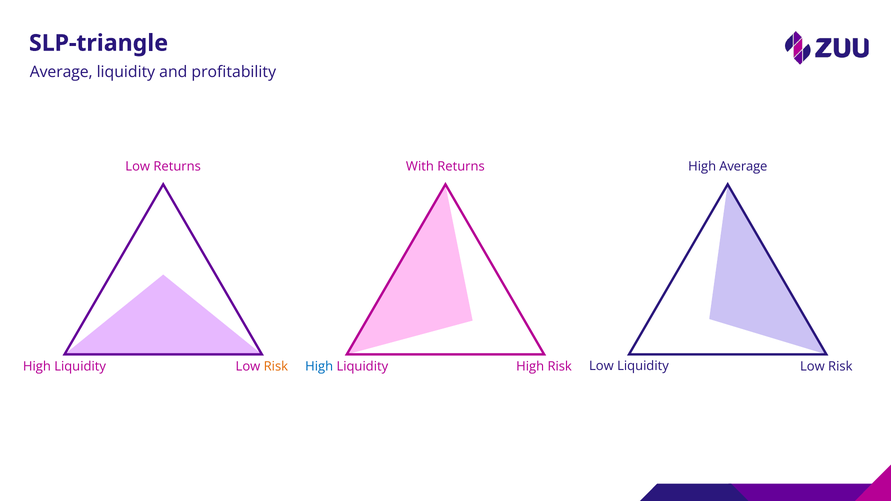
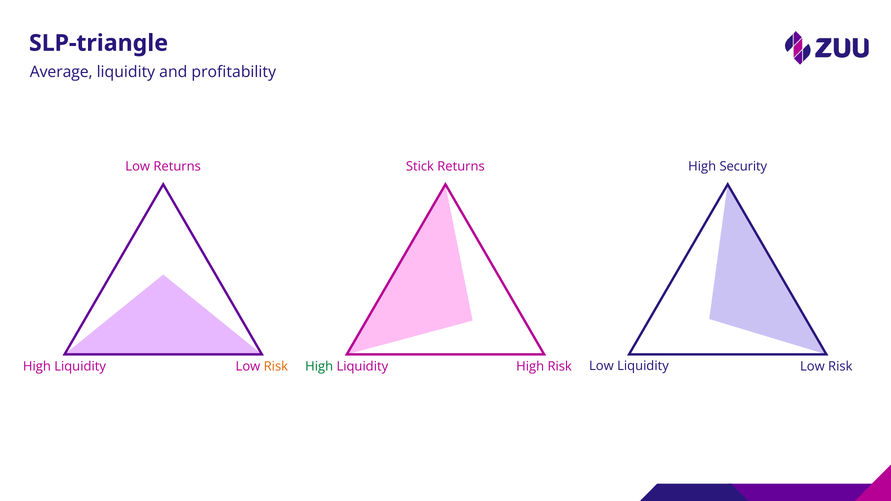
With: With -> Stick (420, 167)
High Average: Average -> Security (743, 167)
High colour: blue -> green (319, 367)
